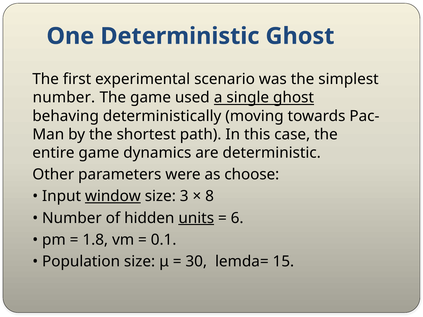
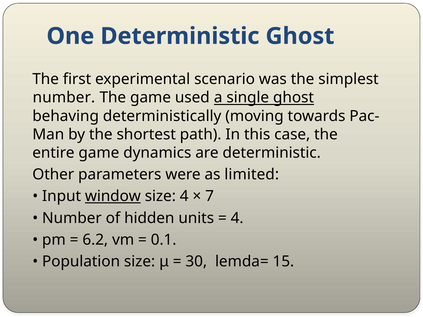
choose: choose -> limited (252, 175)
size 3: 3 -> 4 (184, 196)
8: 8 -> 7 (210, 196)
units underline: present -> none (196, 218)
6: 6 -> 4 (237, 218)
1.8: 1.8 -> 6.2 (95, 240)
